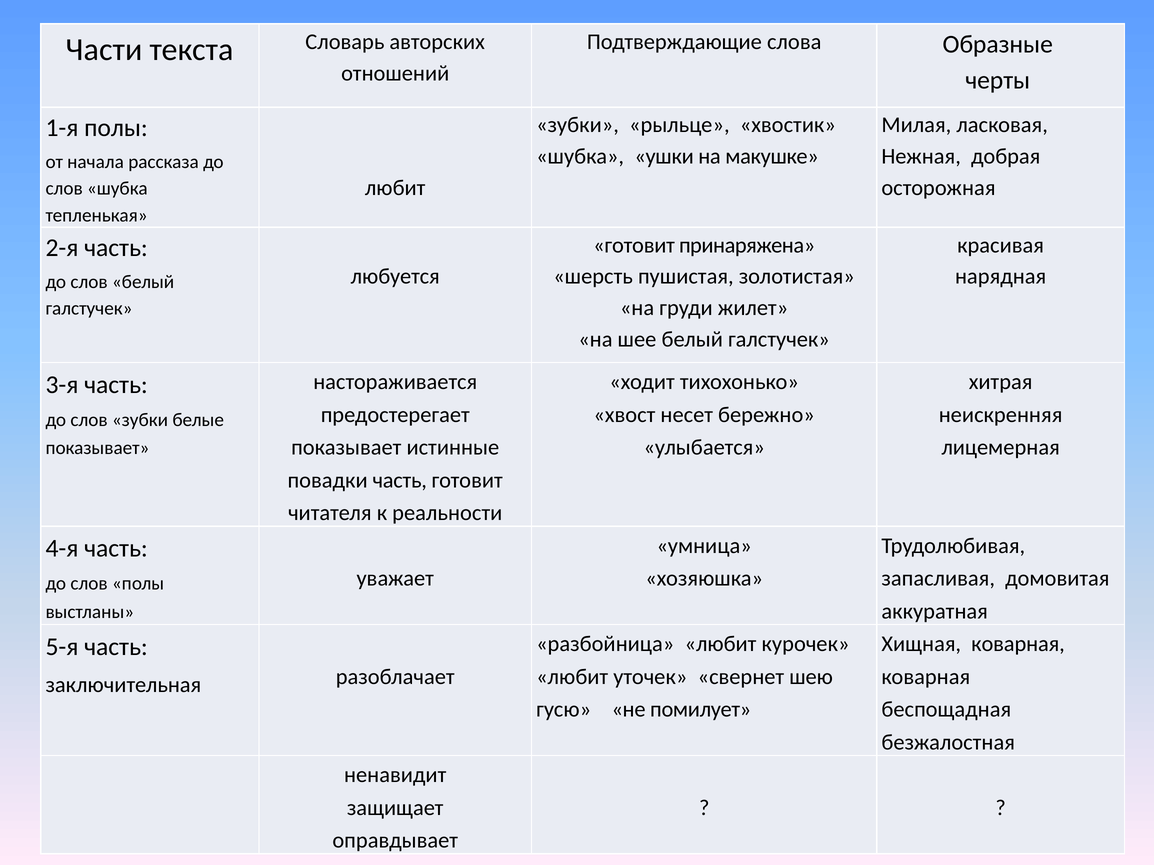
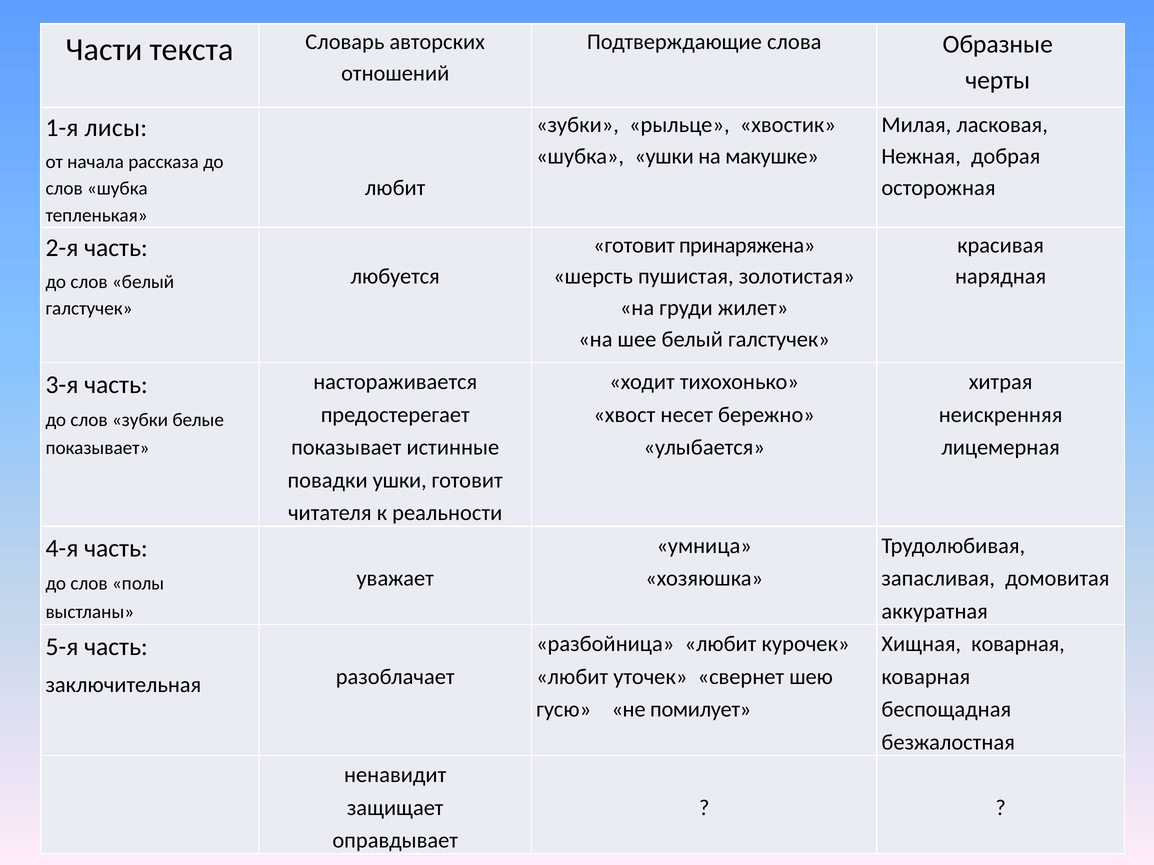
1-я полы: полы -> лисы (116, 128)
повадки часть: часть -> ушки (400, 480)
